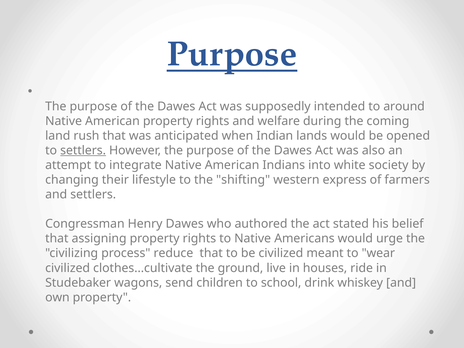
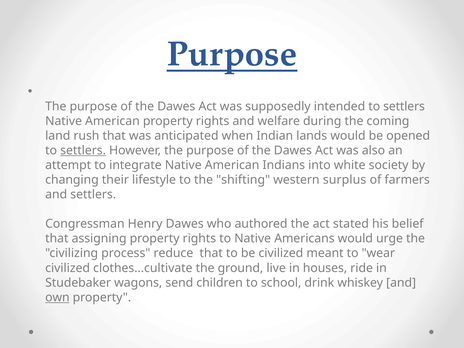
intended to around: around -> settlers (404, 106)
express: express -> surplus (345, 180)
own underline: none -> present (57, 297)
